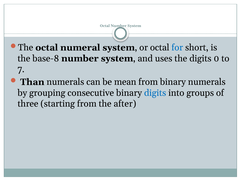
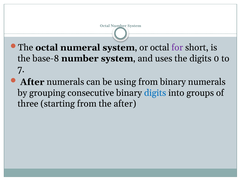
for colour: blue -> purple (177, 47)
Than: Than -> After (32, 82)
mean: mean -> using (125, 82)
